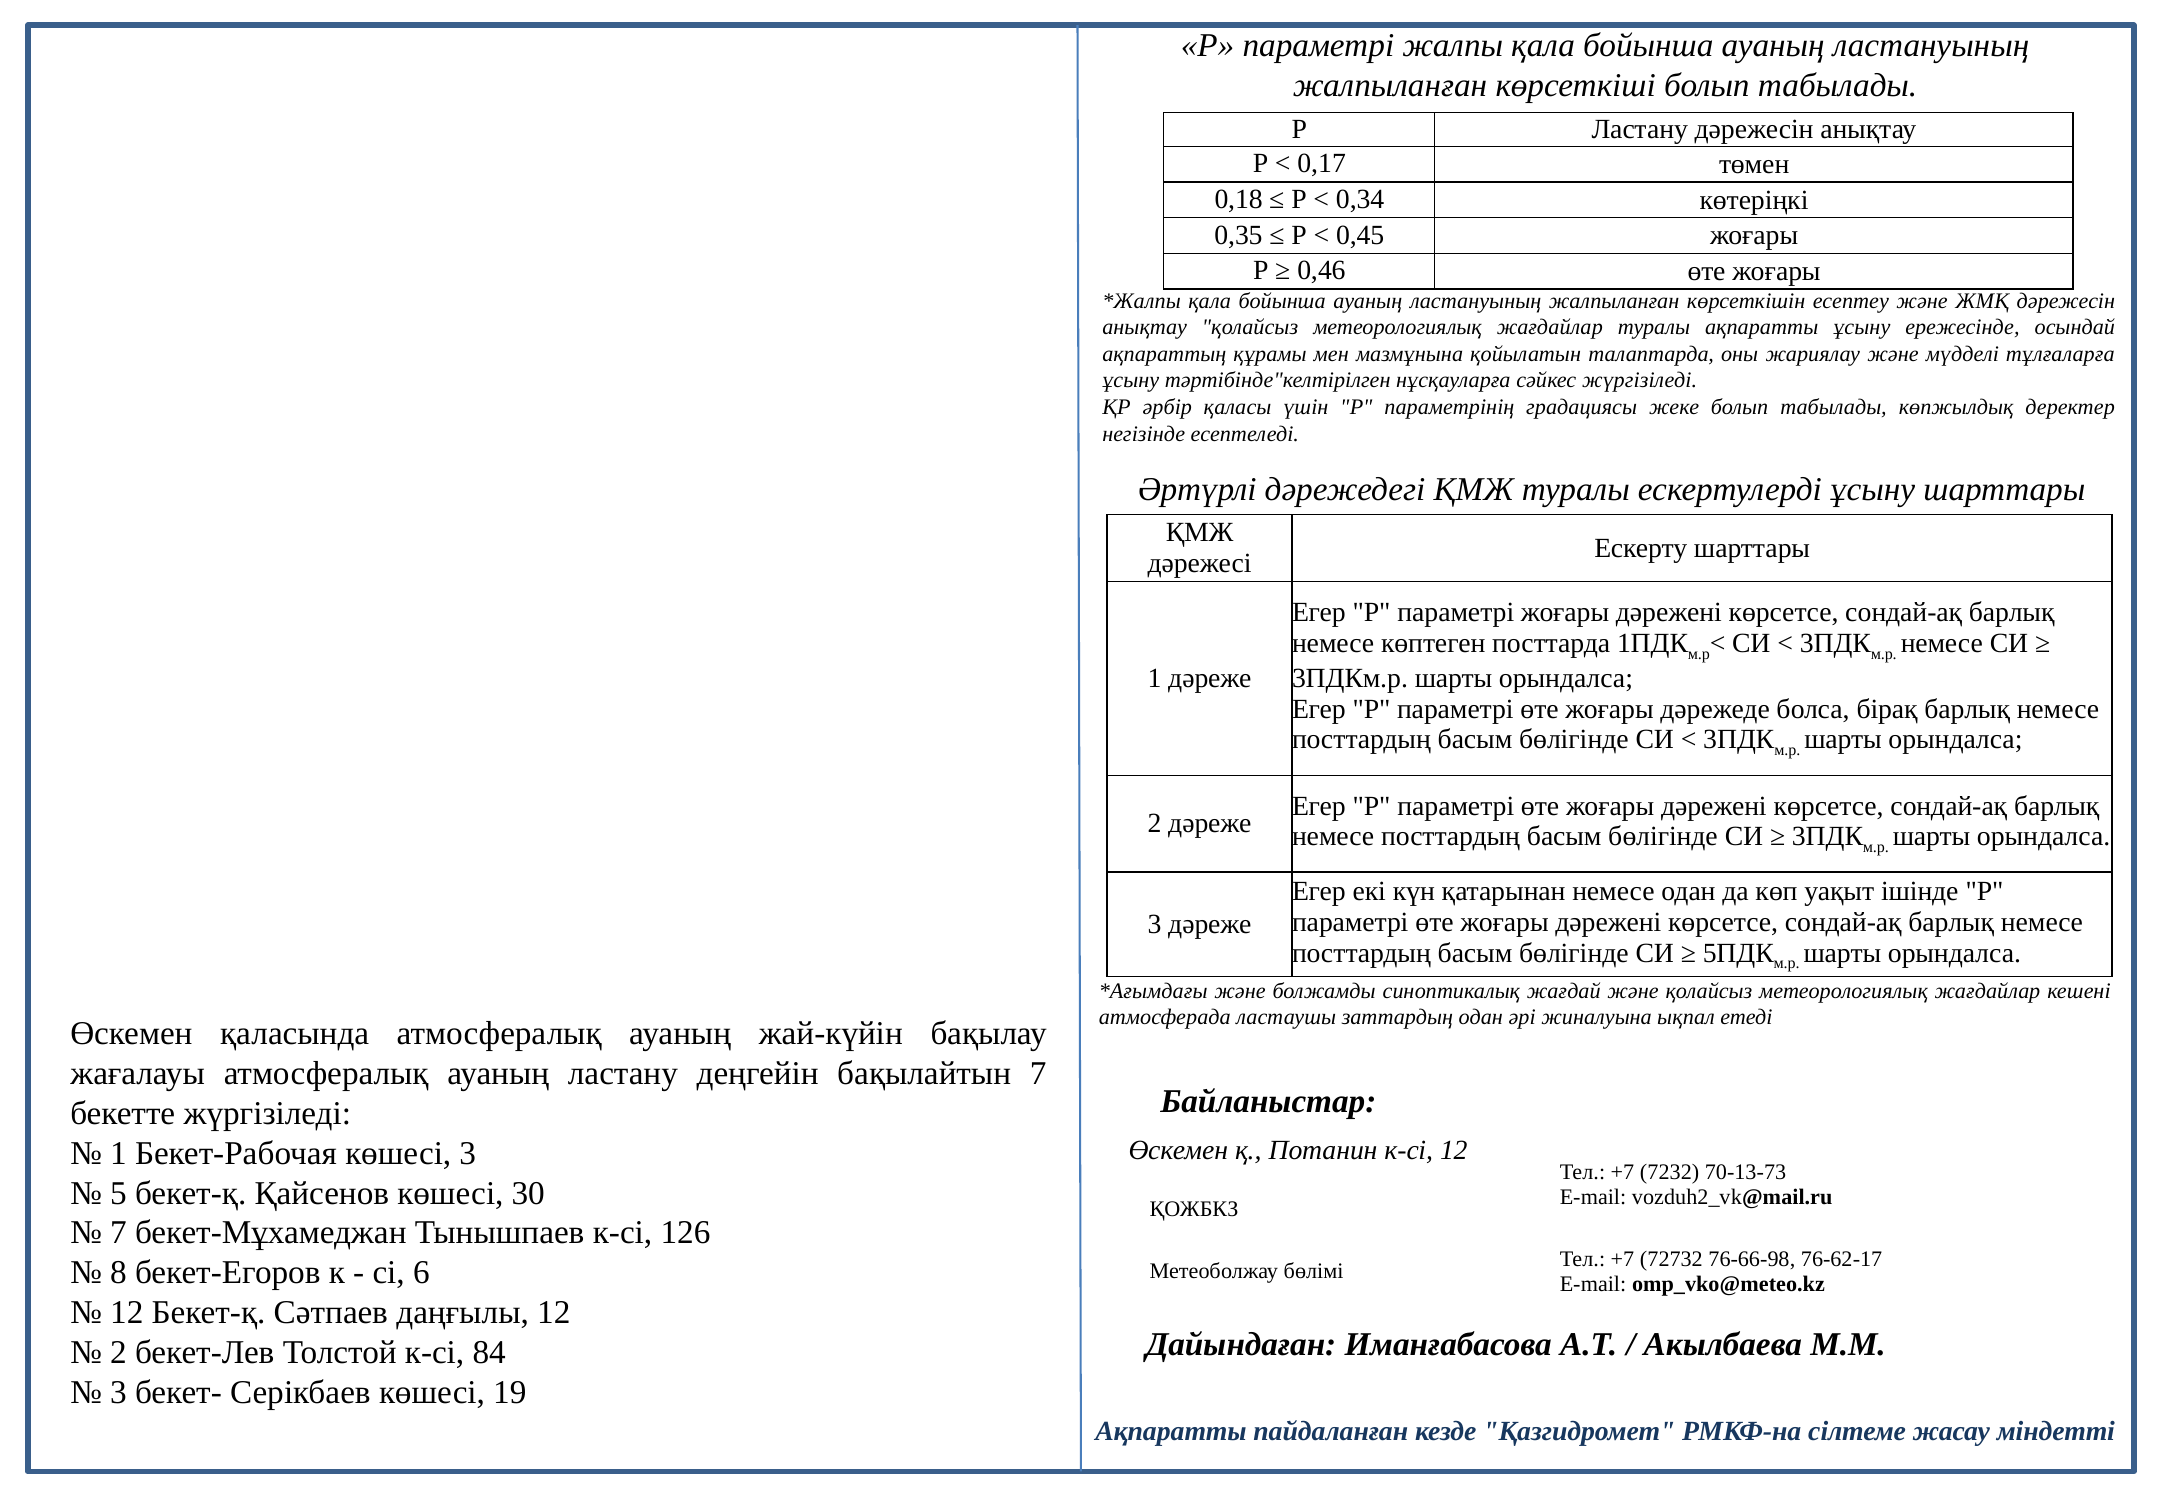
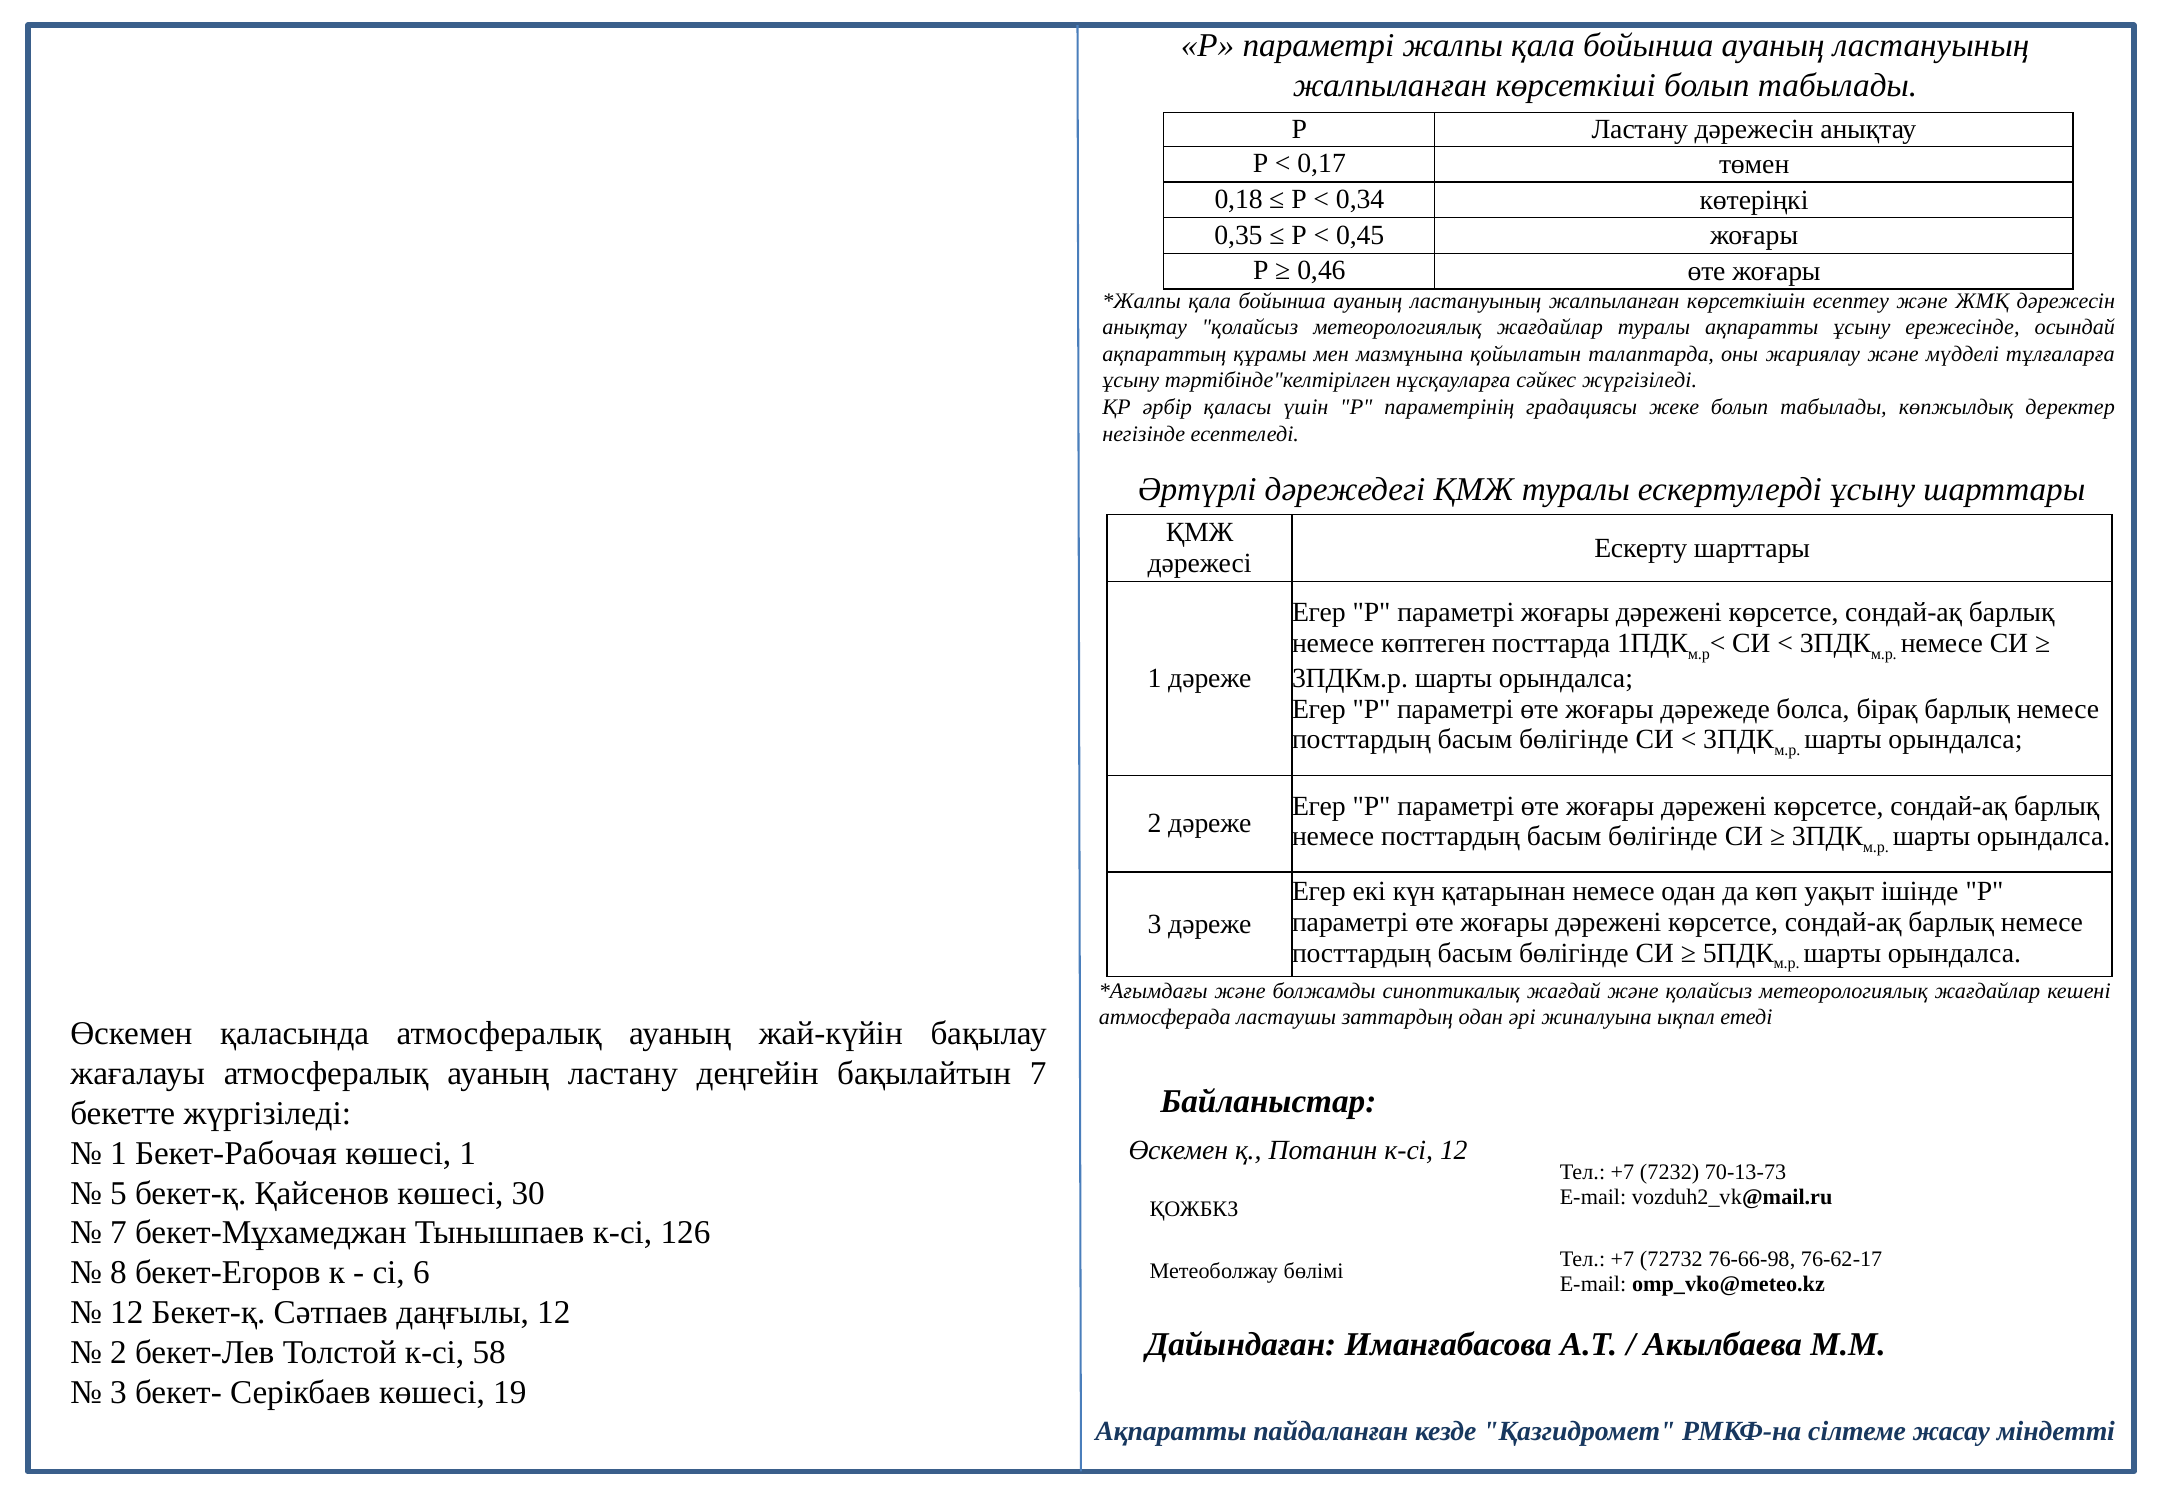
көшесі 3: 3 -> 1 (468, 1153)
84: 84 -> 58 (489, 1353)
